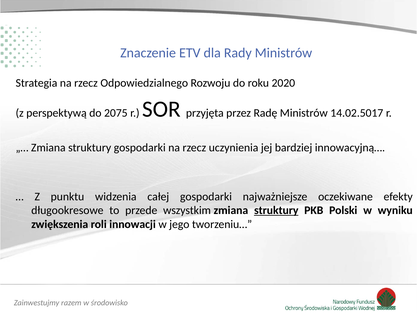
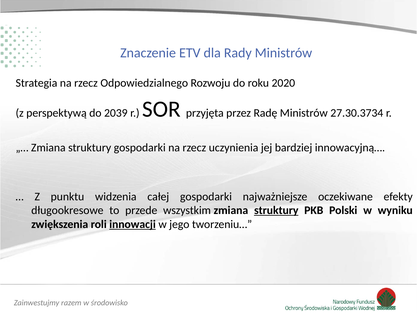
2075: 2075 -> 2039 (116, 113)
14.02.5017: 14.02.5017 -> 27.30.3734 (357, 113)
innowacji underline: none -> present (133, 224)
